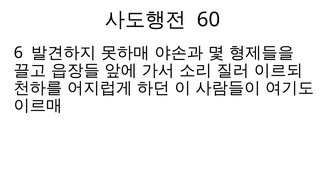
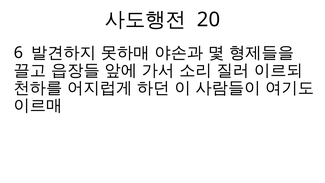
60: 60 -> 20 (209, 20)
